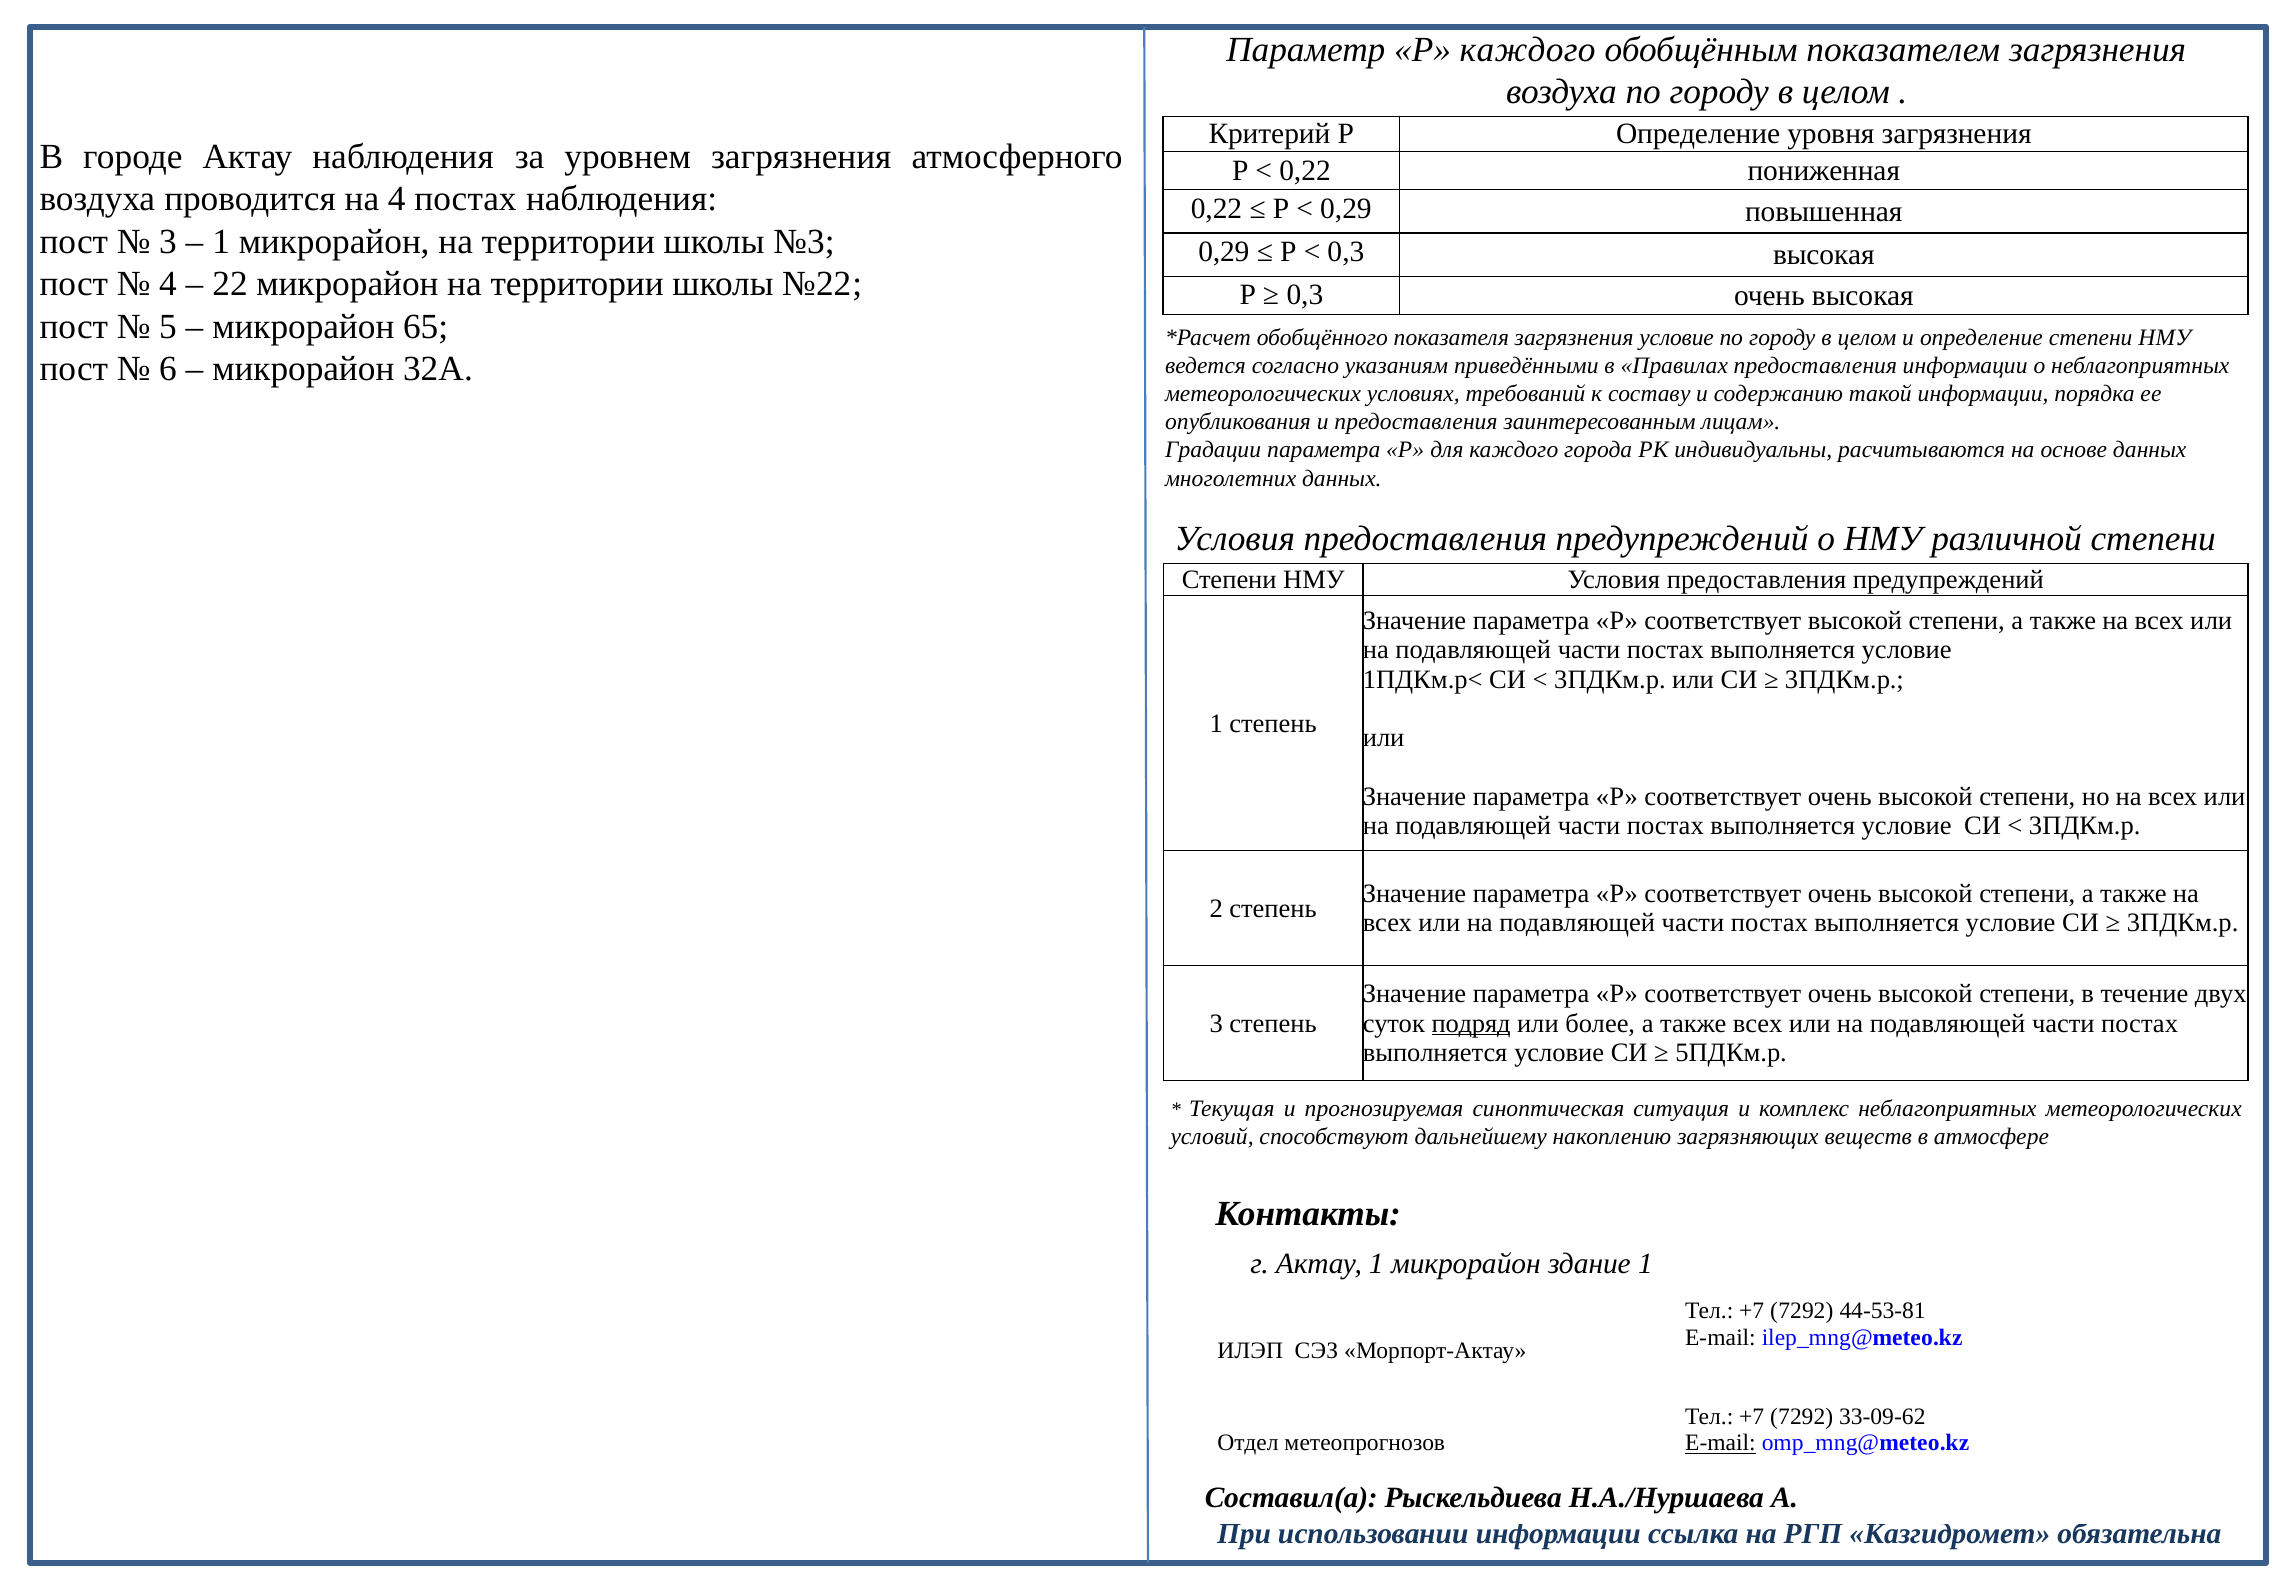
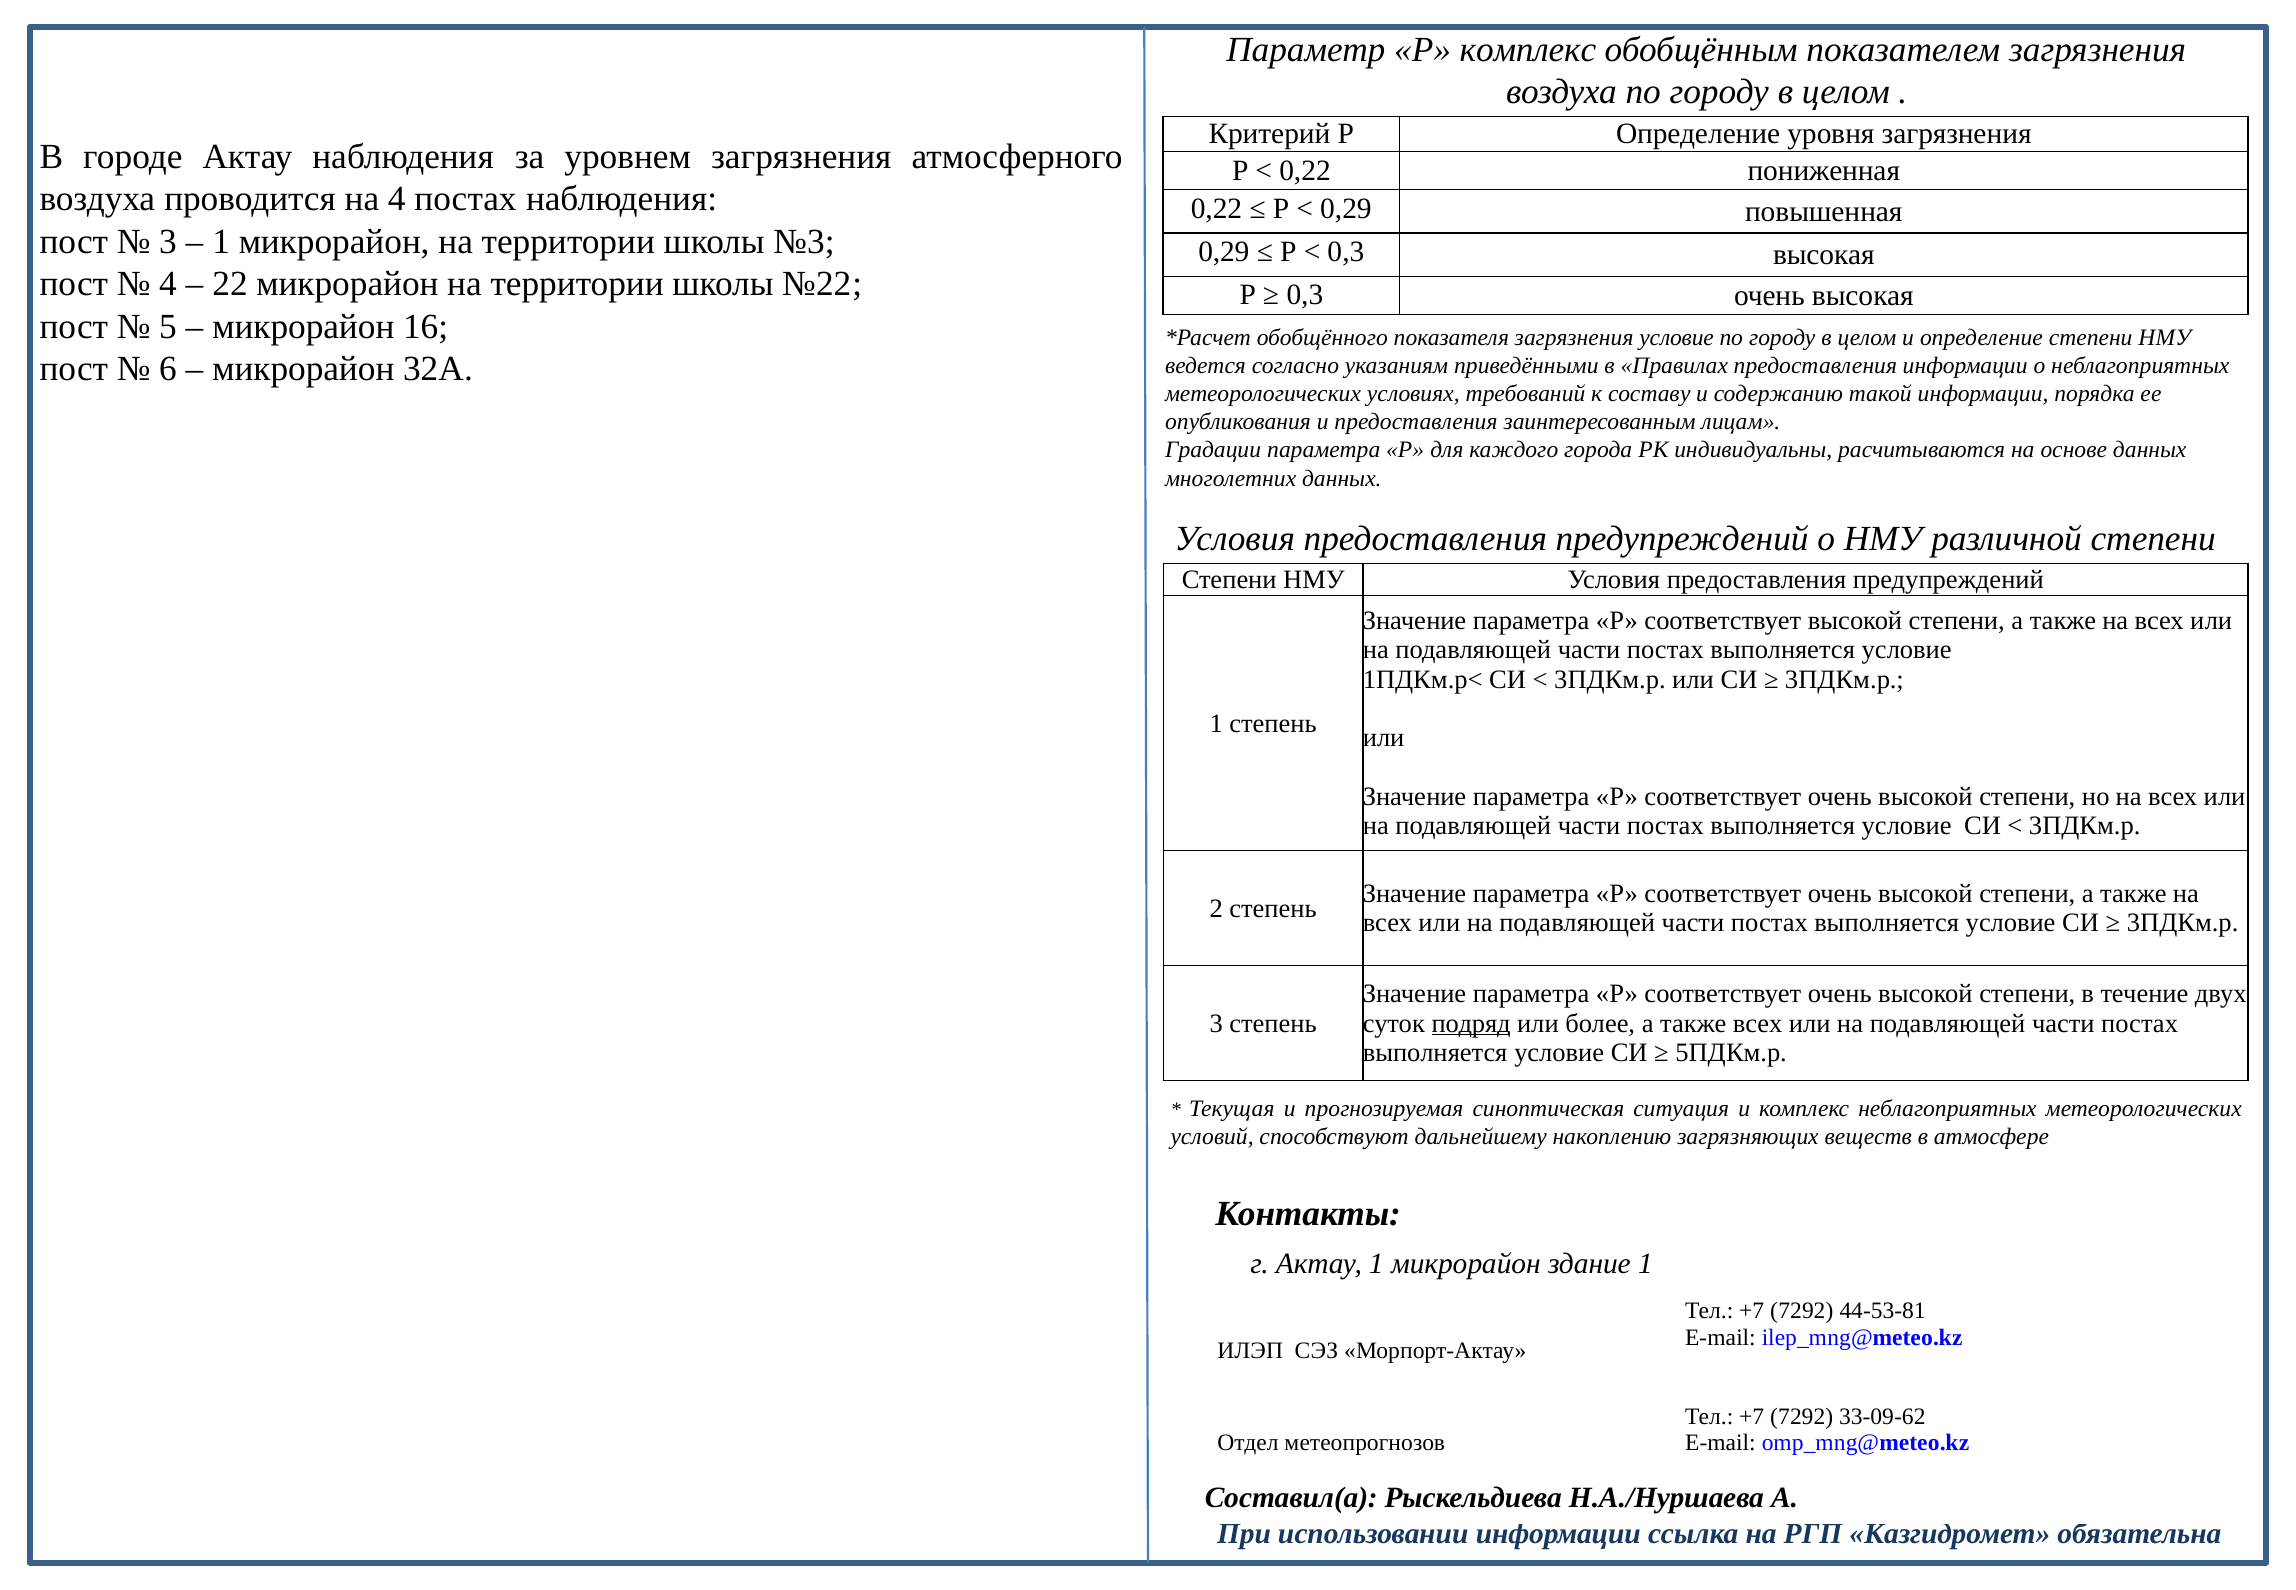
Р каждого: каждого -> комплекс (1528, 50)
65: 65 -> 16 (426, 326)
E-mail underline: present -> none (1720, 1443)
